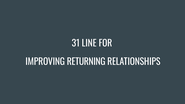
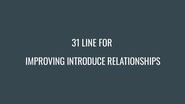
RETURNING: RETURNING -> INTRODUCE (86, 62)
